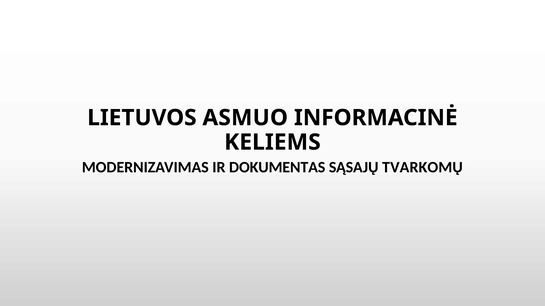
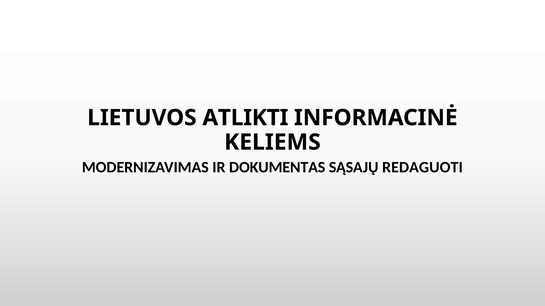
ASMUO: ASMUO -> ATLIKTI (245, 118)
TVARKOMŲ: TVARKOMŲ -> REDAGUOTI (422, 167)
